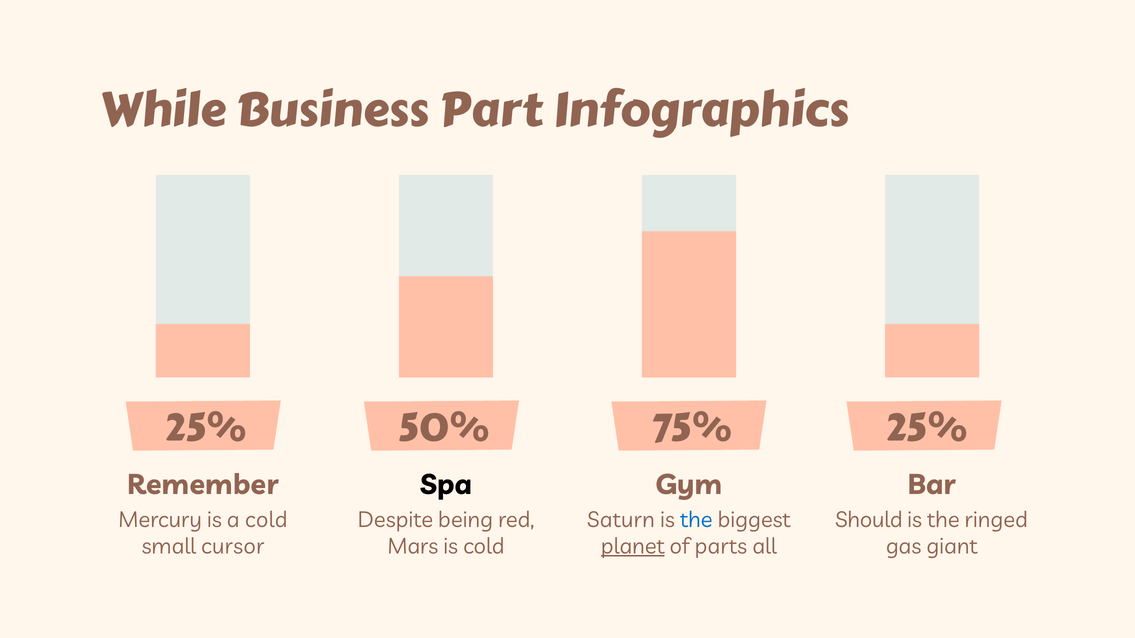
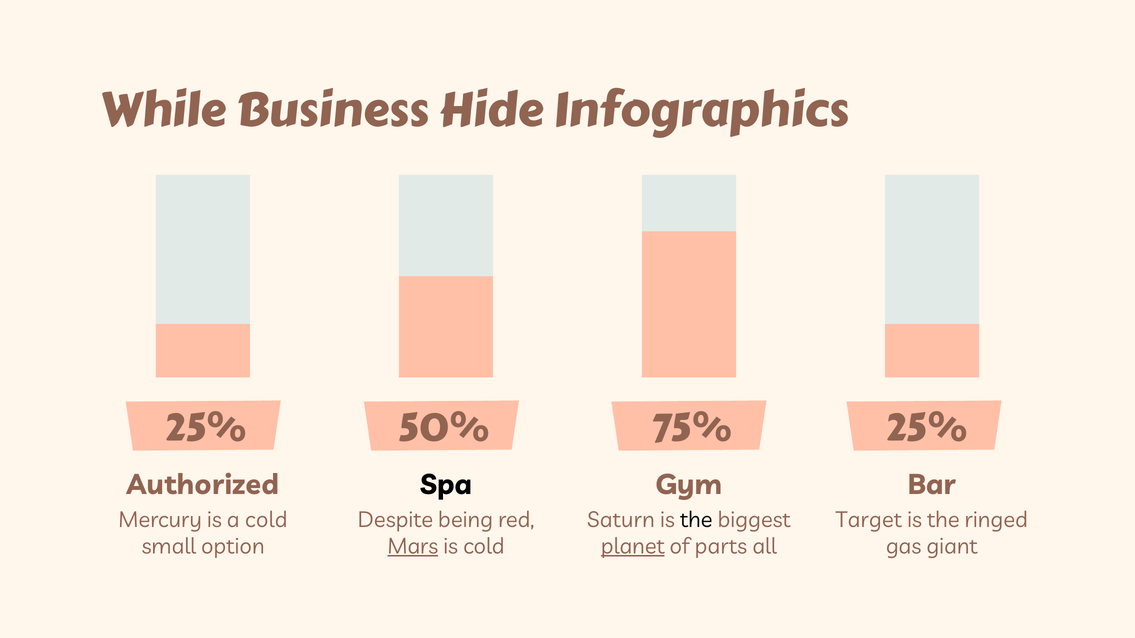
Part: Part -> Hide (491, 110)
Remember: Remember -> Authorized (203, 485)
the colour: blue -> black (696, 520)
Should: Should -> Target (869, 520)
cursor: cursor -> option (233, 547)
Mars underline: none -> present (413, 547)
